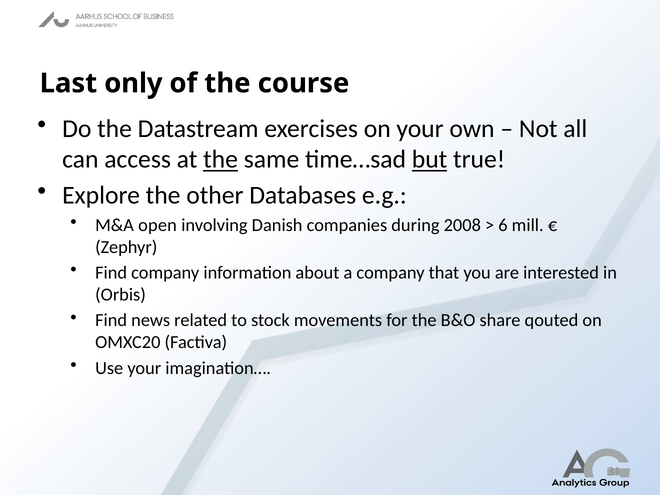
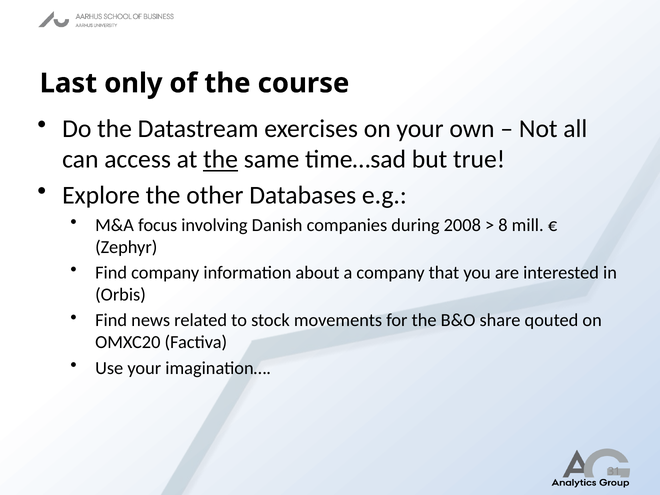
but underline: present -> none (430, 160)
open: open -> focus (158, 225)
6: 6 -> 8 (503, 225)
